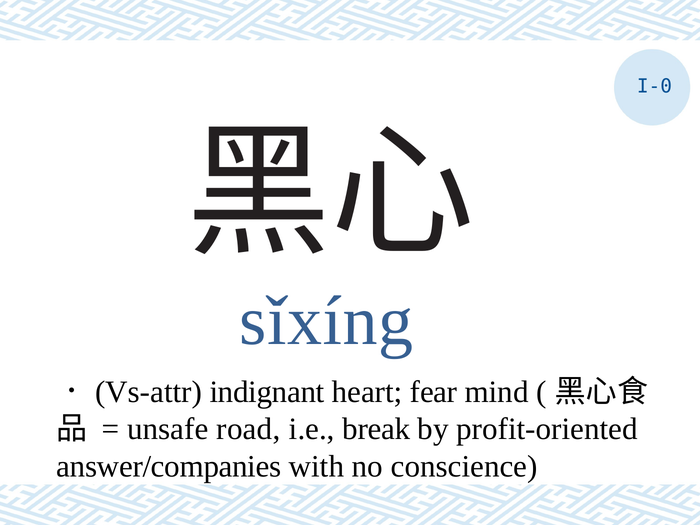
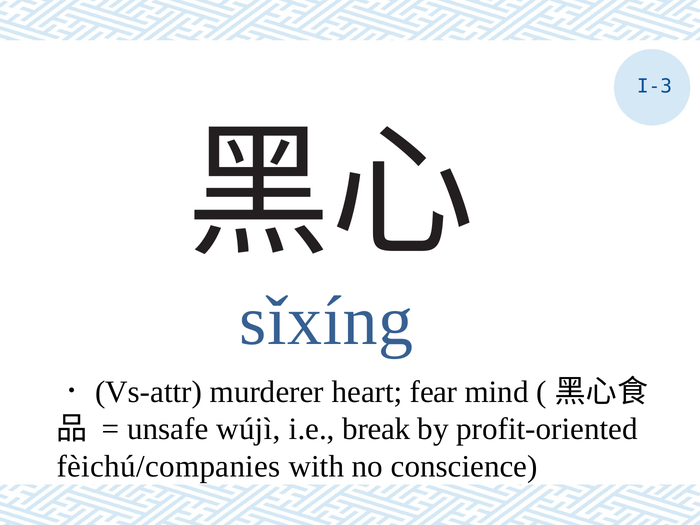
I-0: I-0 -> I-3 (654, 86)
indignant: indignant -> murderer (267, 392)
road: road -> wújì (248, 429)
answer/companies: answer/companies -> fèichú/companies (169, 466)
